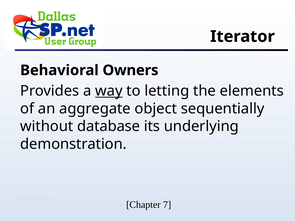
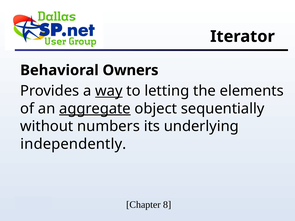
aggregate underline: none -> present (95, 109)
database: database -> numbers (109, 126)
demonstration: demonstration -> independently (73, 144)
7: 7 -> 8 (167, 205)
